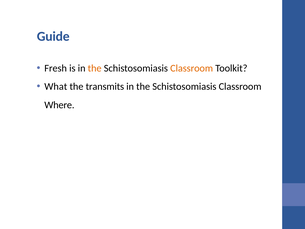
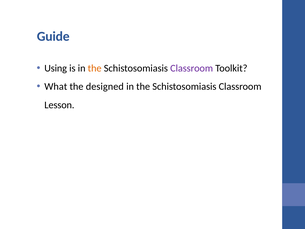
Fresh: Fresh -> Using (56, 68)
Classroom colour: orange -> purple (192, 68)
transmits: transmits -> designed (105, 86)
Where: Where -> Lesson (59, 105)
